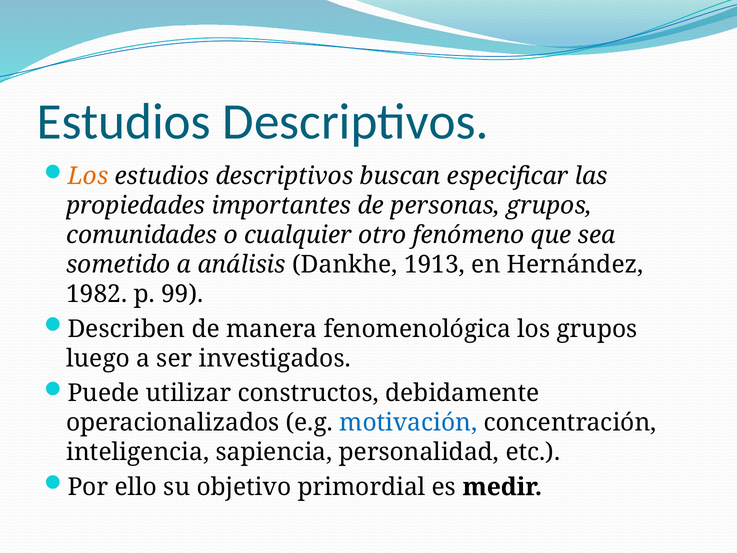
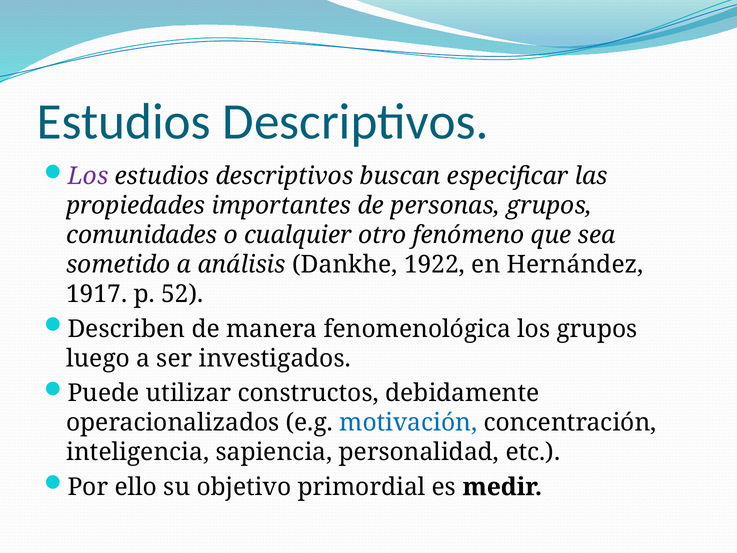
Los colour: orange -> purple (88, 176)
1913: 1913 -> 1922 (435, 265)
1982: 1982 -> 1917 (97, 294)
99: 99 -> 52 (182, 294)
